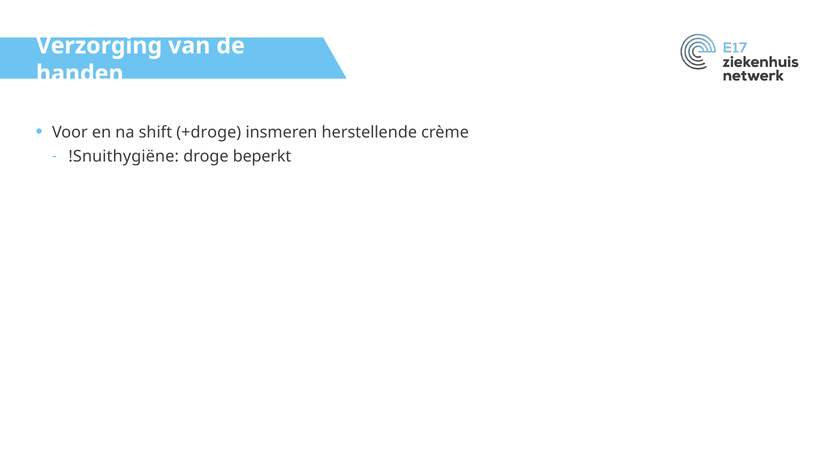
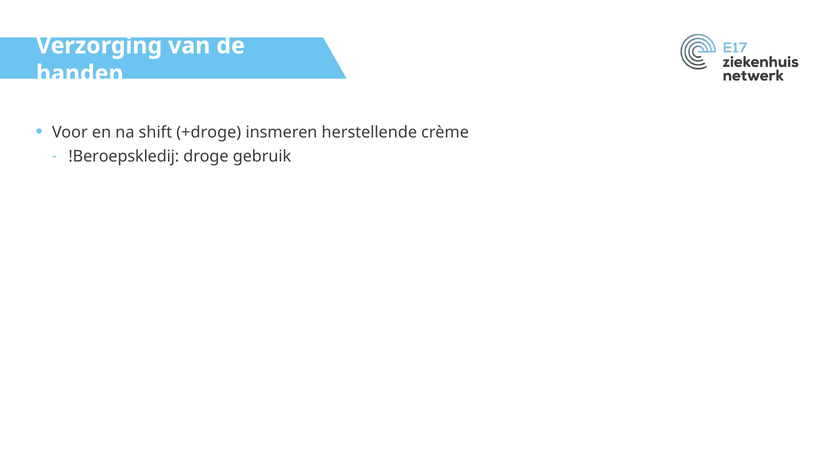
!Snuithygiëne: !Snuithygiëne -> !Beroepskledij (124, 156)
beperkt: beperkt -> gebruik (262, 156)
